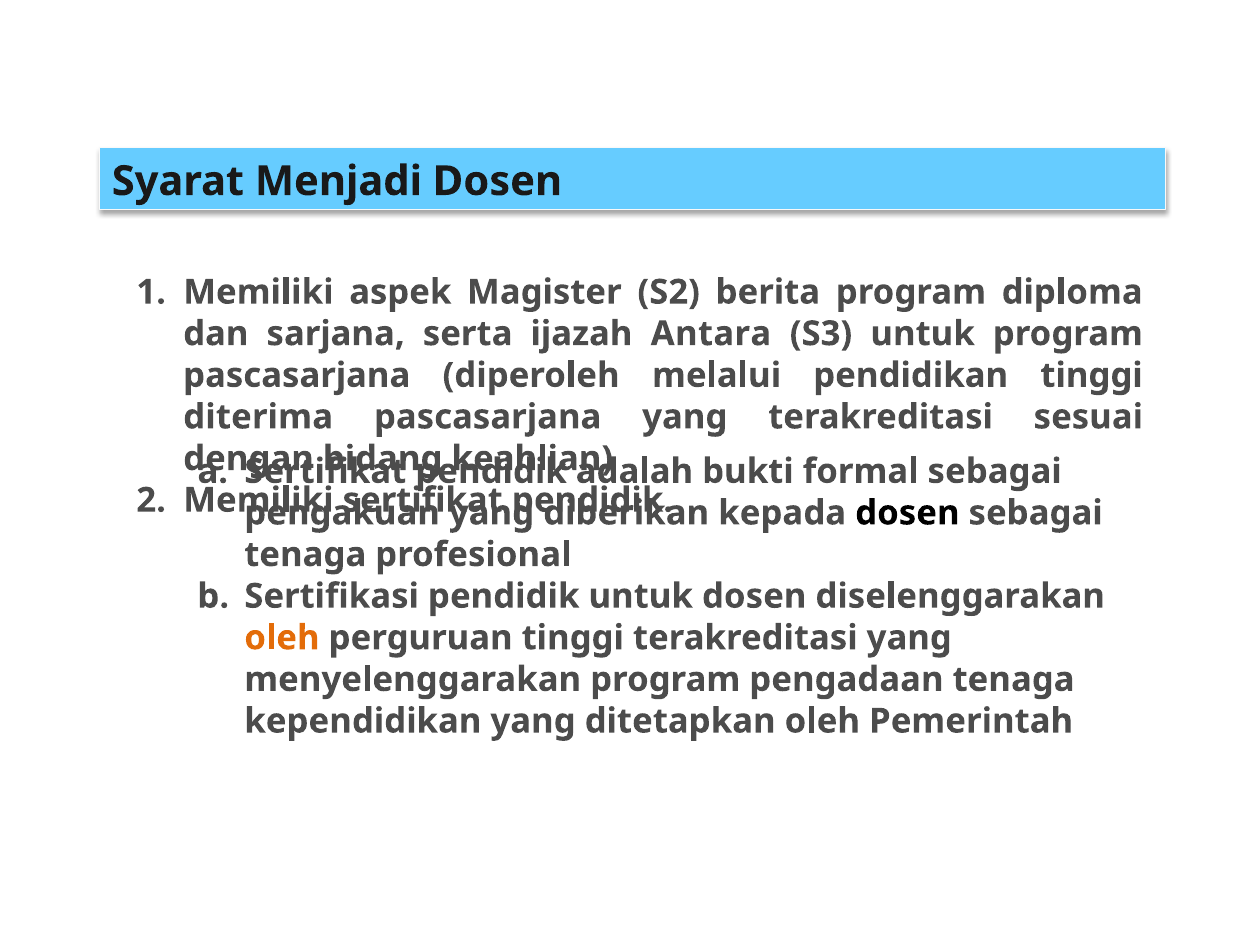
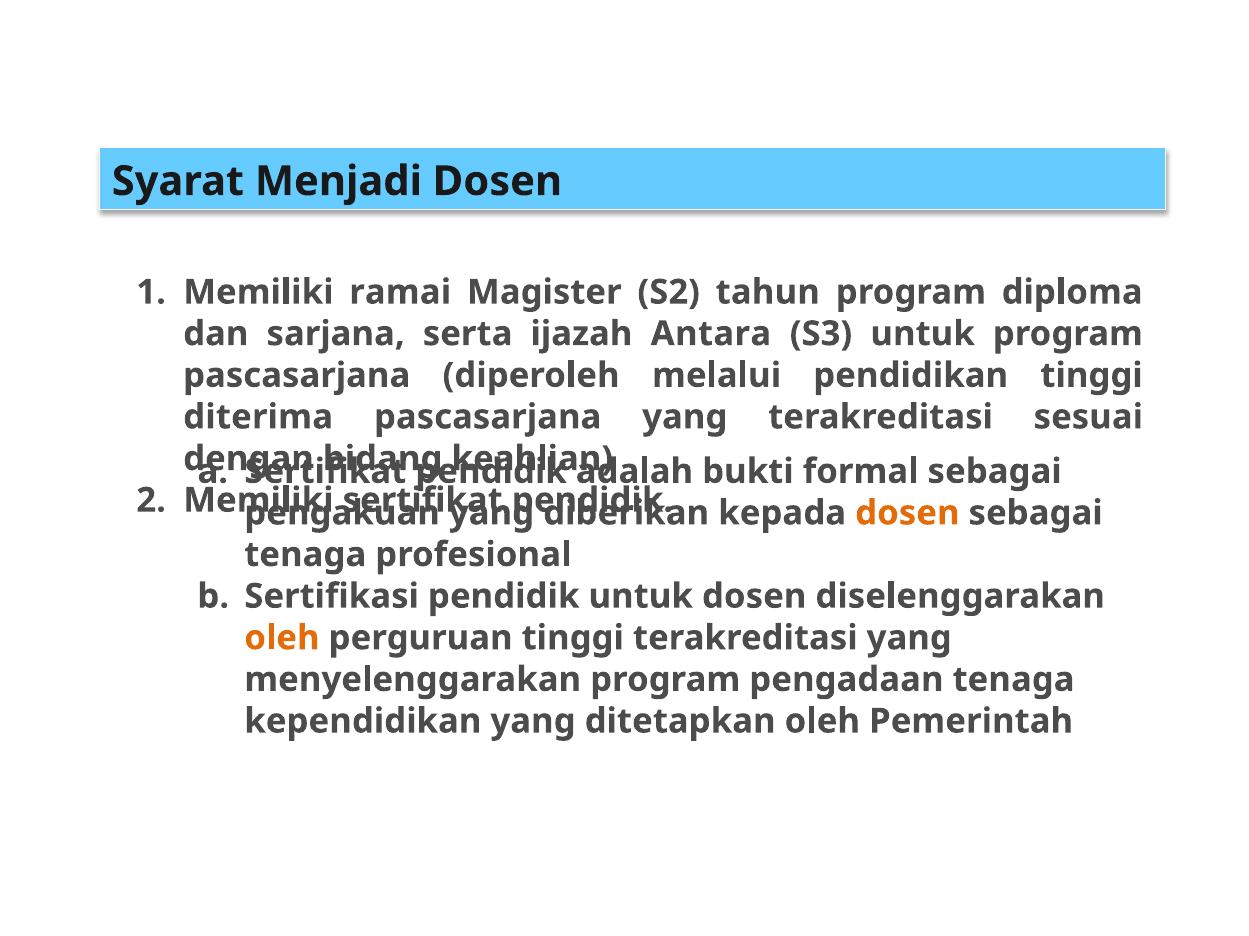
aspek: aspek -> ramai (400, 292)
berita: berita -> tahun (768, 292)
dosen colour: black -> orange (907, 513)
